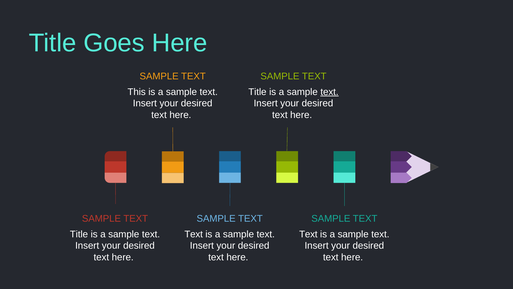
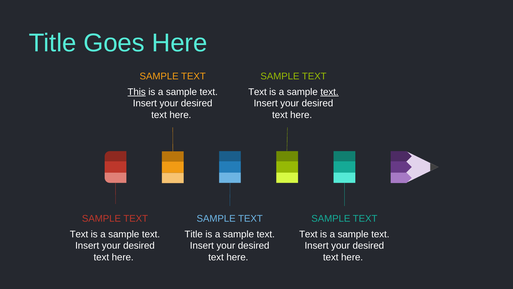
This underline: none -> present (137, 92)
Title: Title -> Text (257, 92)
Title: Title -> Text (79, 234)
Text: Text -> Title (194, 234)
